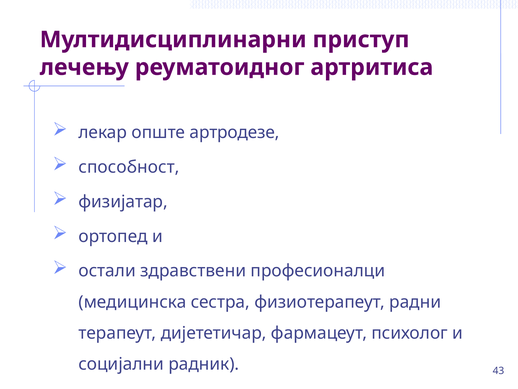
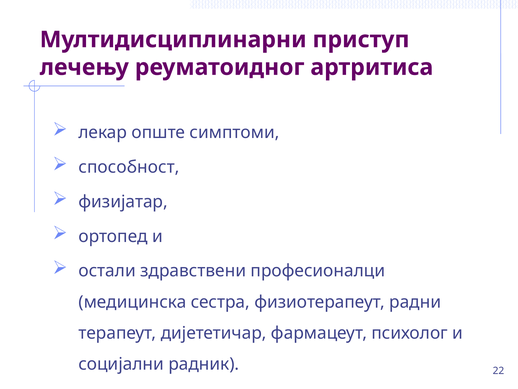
артродезе: артродезе -> симптоми (234, 132)
43: 43 -> 22 (498, 370)
